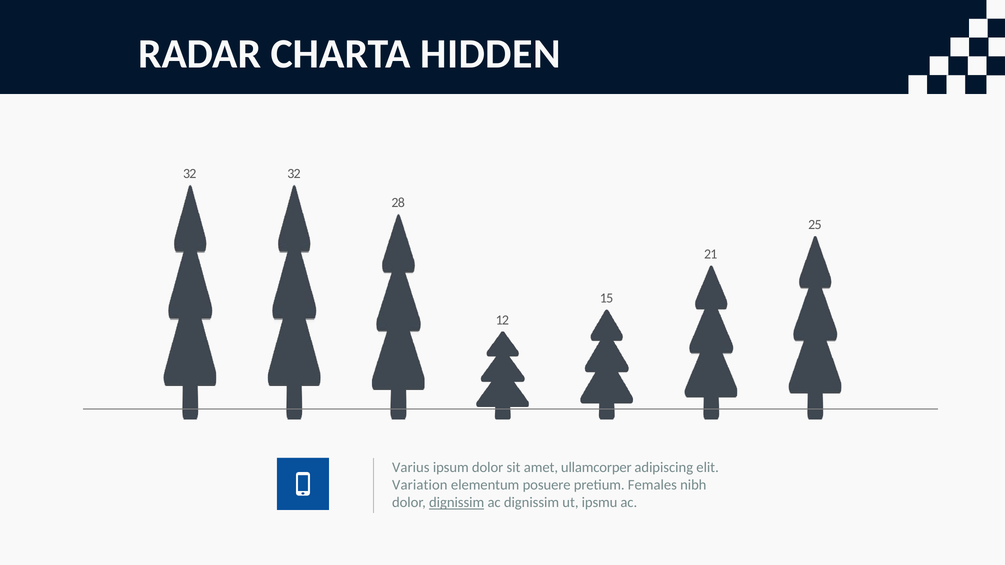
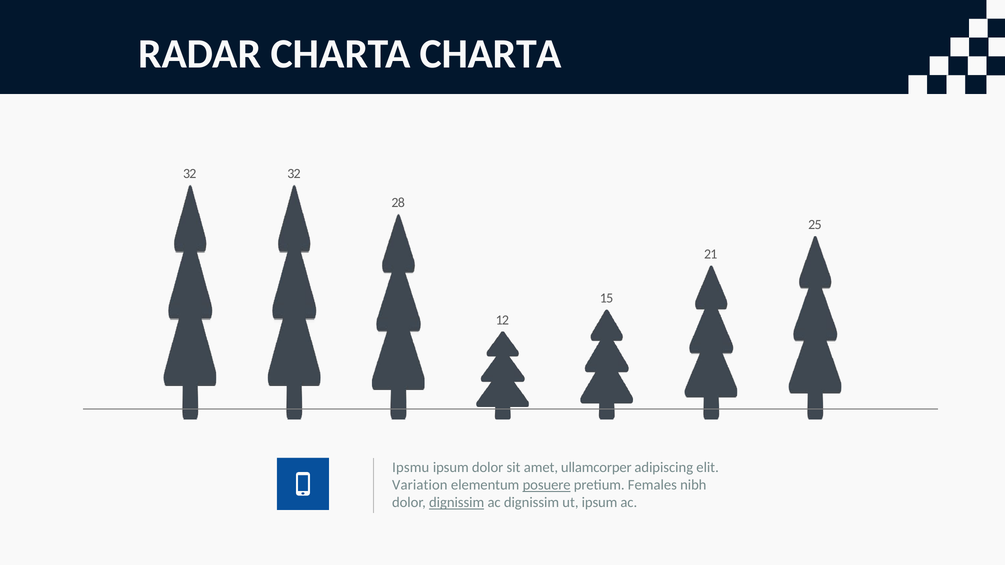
CHARTA HIDDEN: HIDDEN -> CHARTA (491, 54)
Varius: Varius -> Ipsmu (411, 468)
posuere underline: none -> present (547, 485)
ut ipsmu: ipsmu -> ipsum (600, 503)
